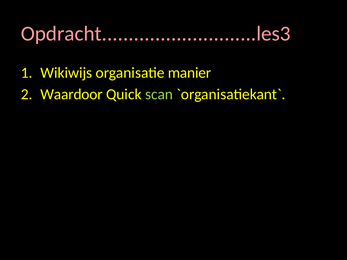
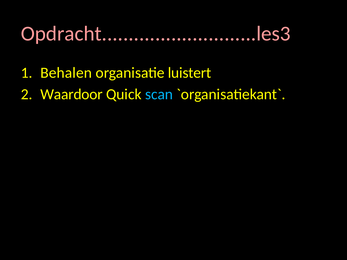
Wikiwijs: Wikiwijs -> Behalen (66, 73)
manier: manier -> luistert (190, 73)
scan colour: light green -> light blue (159, 94)
